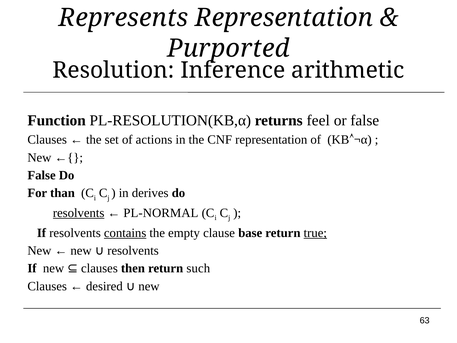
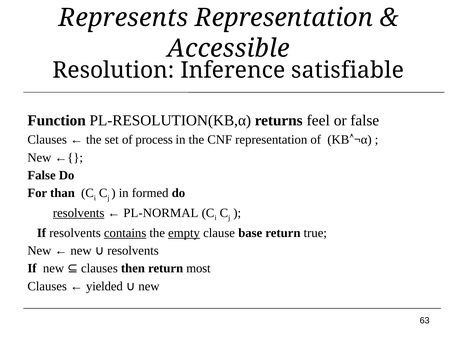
Purported: Purported -> Accessible (228, 48)
arithmetic: arithmetic -> satisfiable (348, 70)
actions: actions -> process (154, 140)
derives: derives -> formed (150, 193)
empty underline: none -> present (184, 233)
true underline: present -> none (315, 233)
such: such -> most (198, 268)
desired: desired -> yielded (104, 286)
